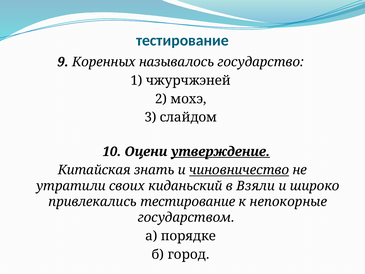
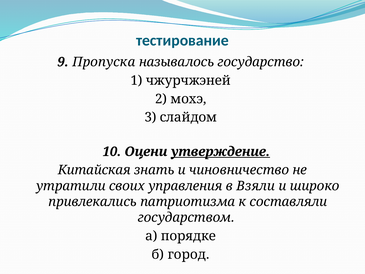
Коренных: Коренных -> Пропуска (104, 62)
чиновничество underline: present -> none (239, 170)
киданьский: киданьский -> управления (185, 186)
привлекались тестирование: тестирование -> патриотизма (188, 202)
непокорные: непокорные -> составляли (288, 202)
